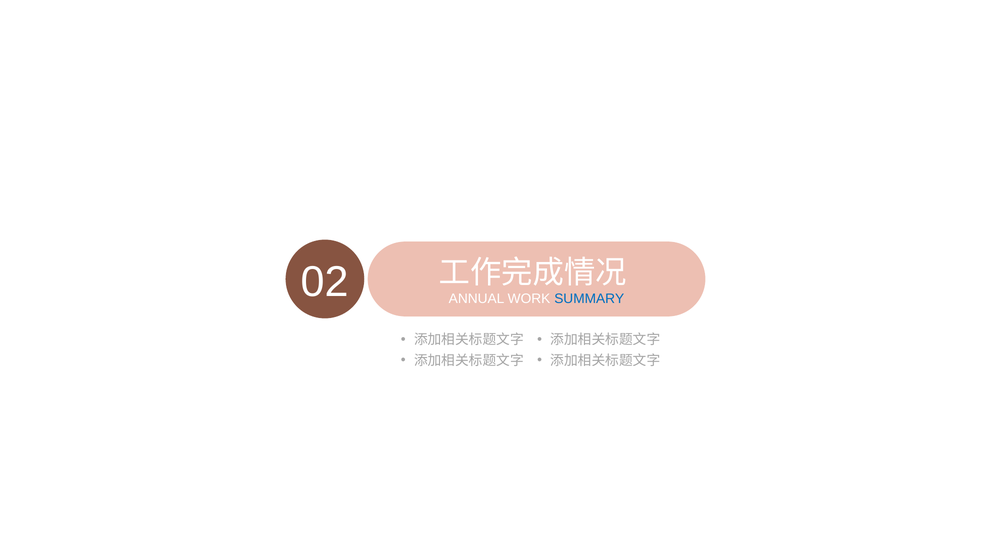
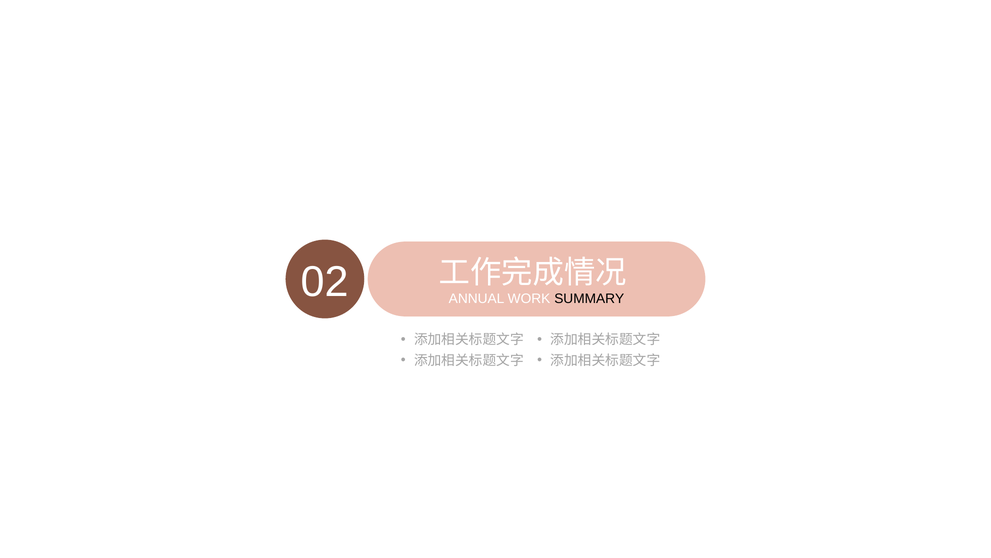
SUMMARY colour: blue -> black (589, 298)
